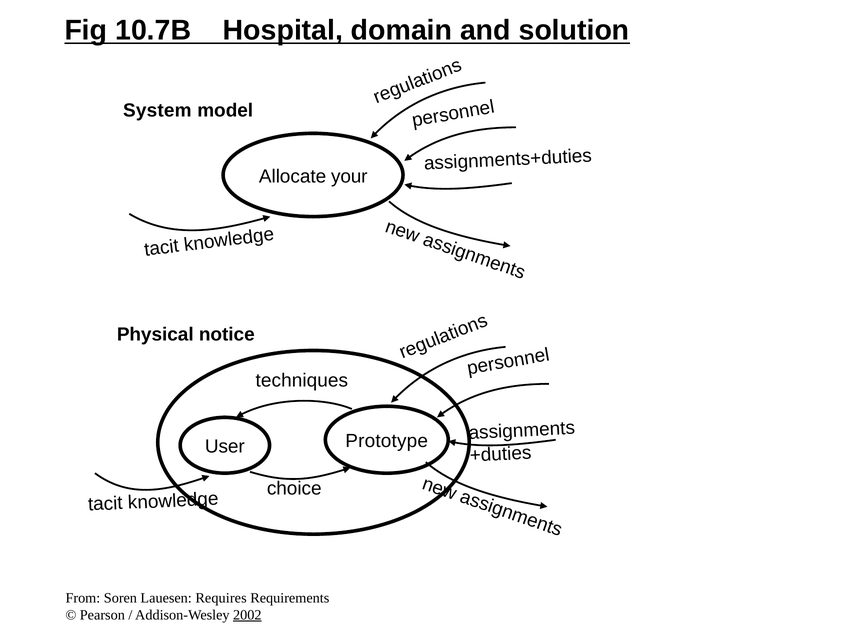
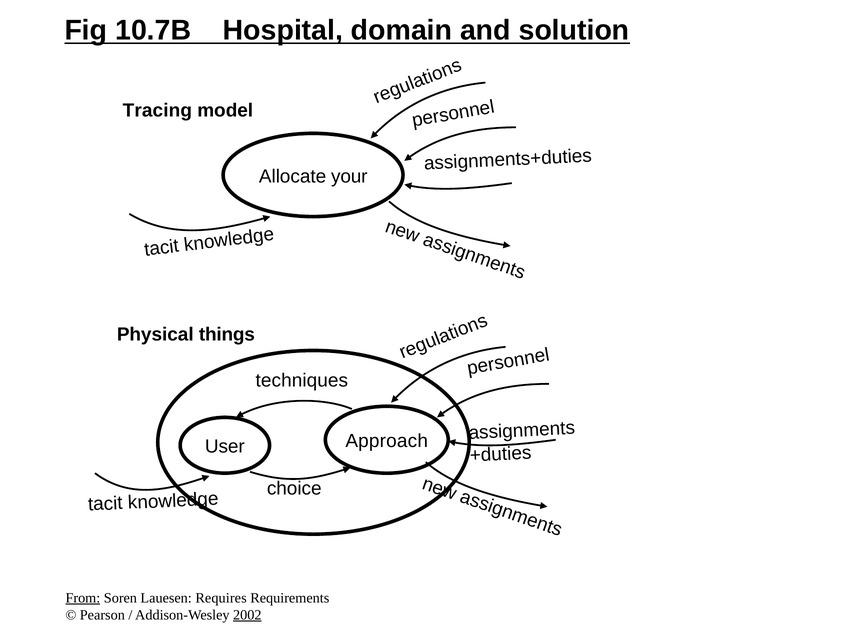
System: System -> Tracing (157, 111)
notice: notice -> things (227, 334)
Prototype: Prototype -> Approach (387, 441)
From underline: none -> present (83, 598)
